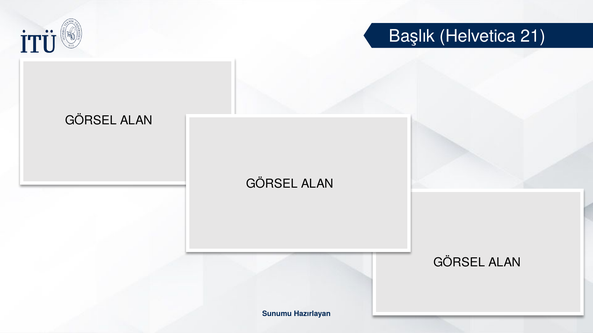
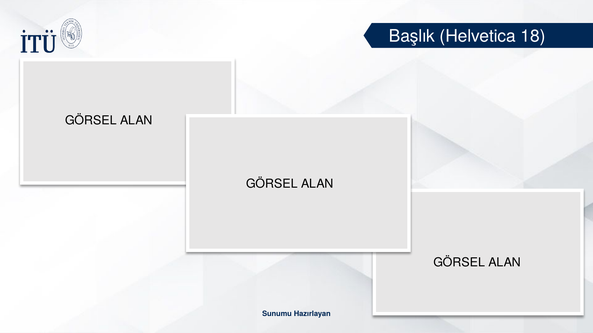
21: 21 -> 18 (533, 36)
